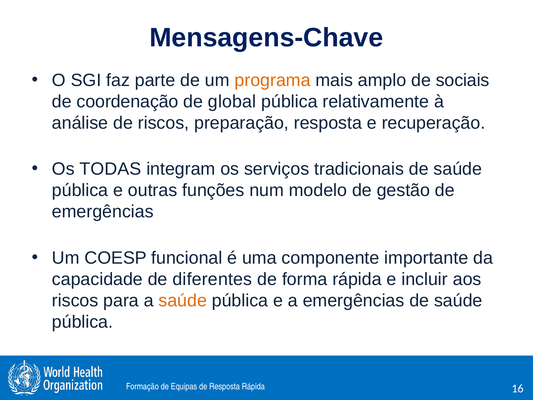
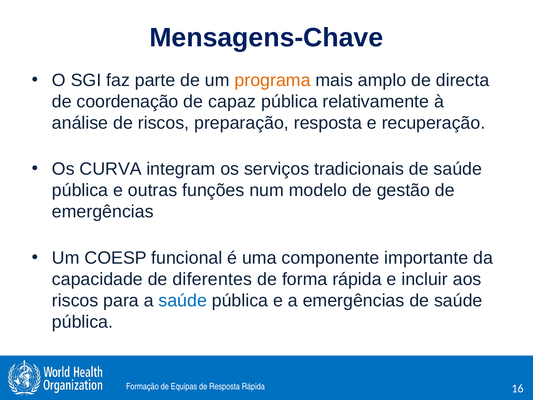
sociais: sociais -> directa (463, 80)
global: global -> capaz (232, 101)
TODAS: TODAS -> CURVA (111, 169)
saúde colour: orange -> blue (183, 300)
